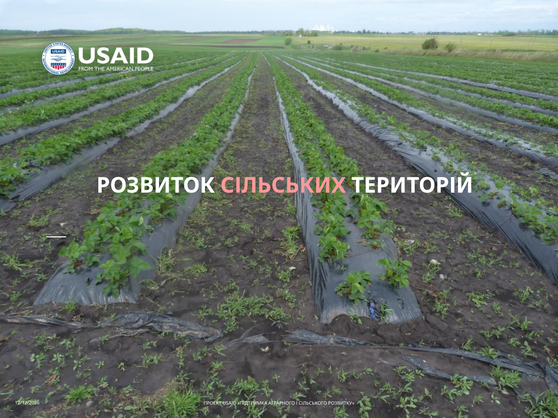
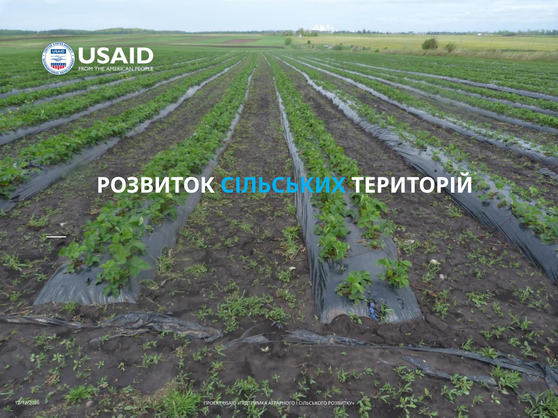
СІЛЬСЬКИХ colour: pink -> light blue (283, 186)
